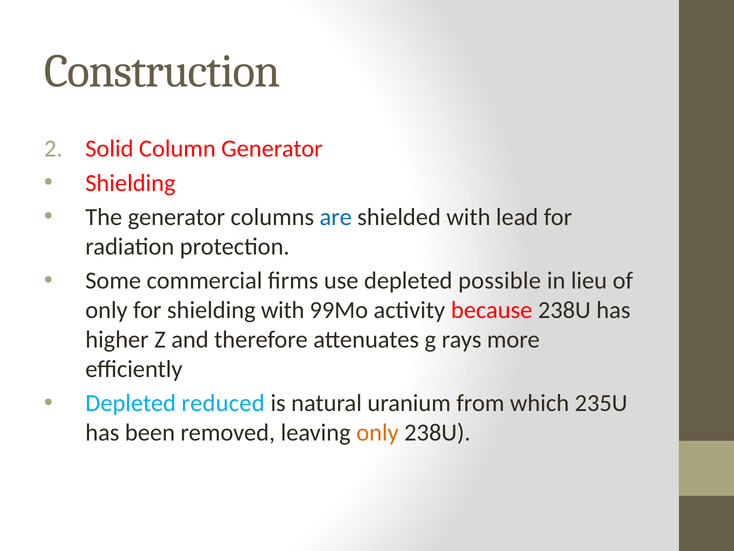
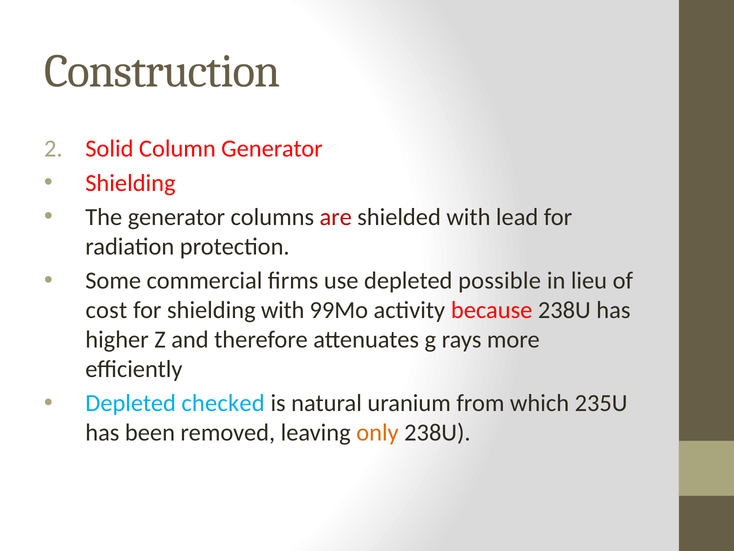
are colour: blue -> red (336, 217)
only: only -> cost (106, 310)
reduced: reduced -> checked (223, 403)
